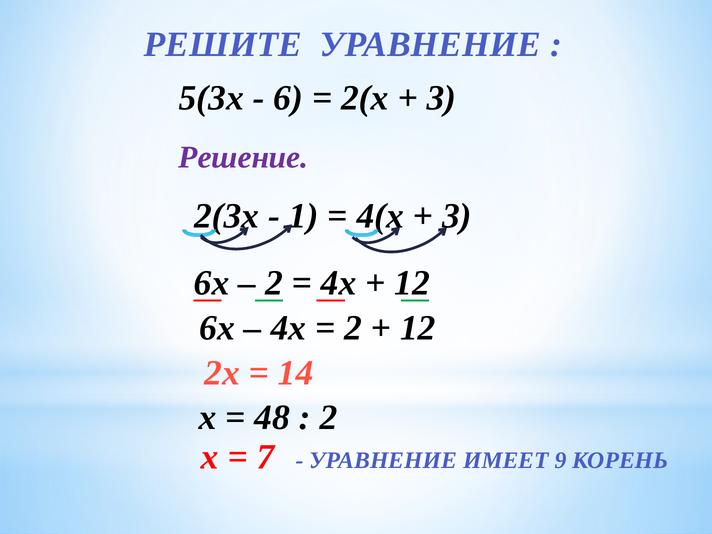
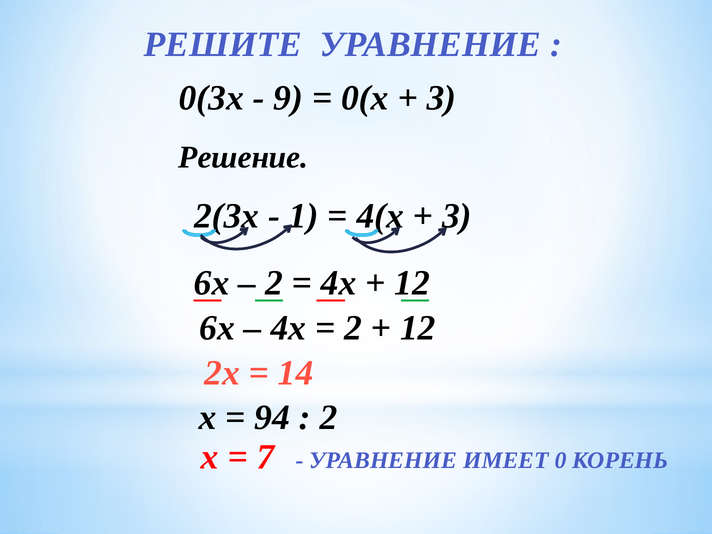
5(3х: 5(3х -> 0(3х (211, 98)
6: 6 -> 9 (288, 98)
2(х: 2(х -> 0(х (365, 98)
Решение colour: purple -> black (243, 157)
48: 48 -> 94 (272, 418)
9: 9 -> 0 (561, 460)
